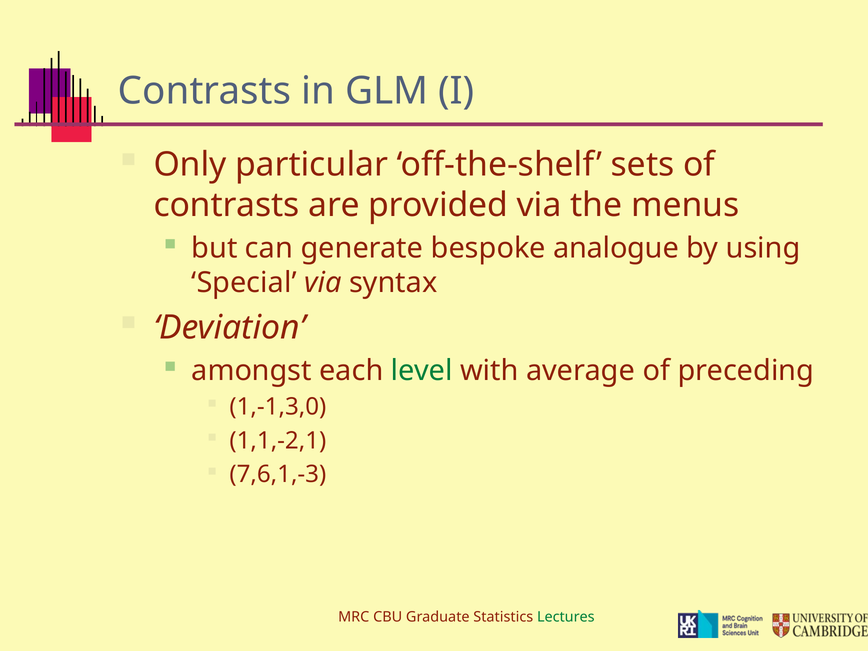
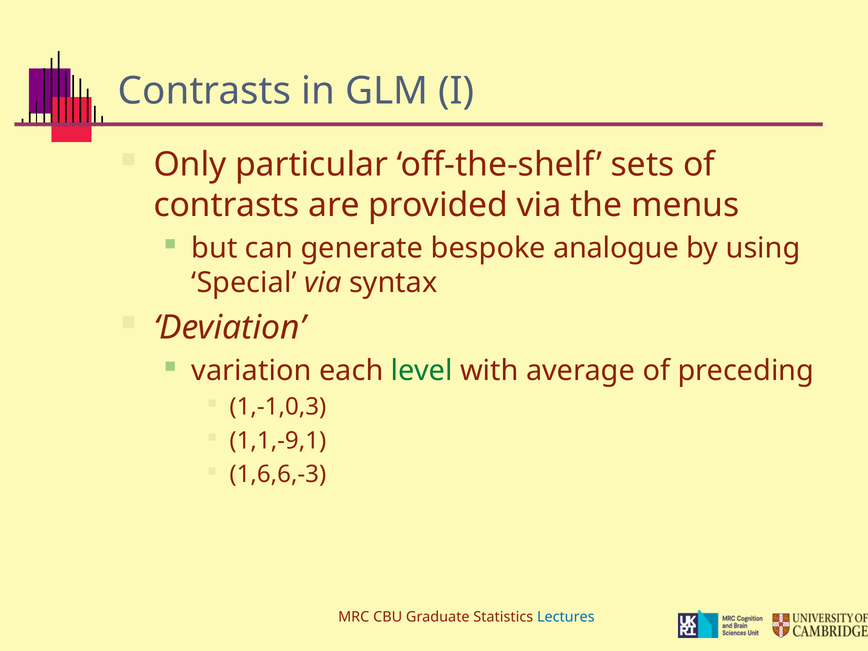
amongst: amongst -> variation (251, 371)
1,-1,3,0: 1,-1,3,0 -> 1,-1,0,3 (278, 407)
1,1,-2,1: 1,1,-2,1 -> 1,1,-9,1 (278, 441)
7,6,1,-3: 7,6,1,-3 -> 1,6,6,-3 (278, 474)
Lectures colour: green -> blue (566, 617)
